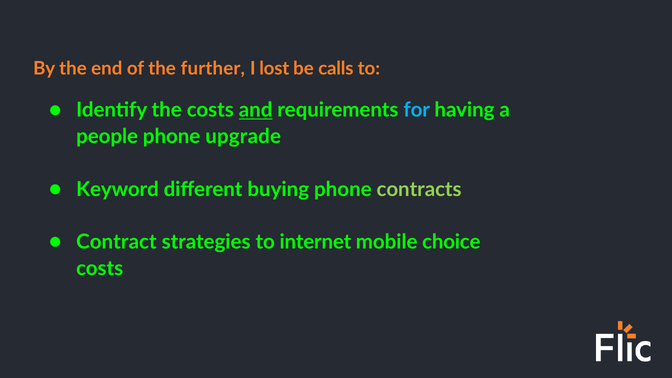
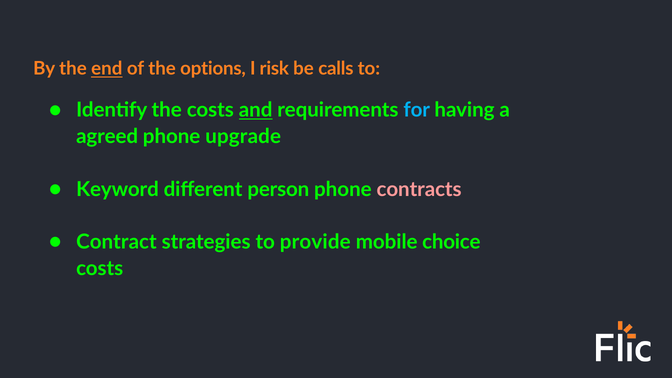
end underline: none -> present (107, 69)
further: further -> options (213, 69)
lost: lost -> risk (274, 69)
people: people -> agreed (107, 137)
buying: buying -> person (278, 189)
contracts colour: light green -> pink (419, 189)
internet: internet -> provide (315, 242)
